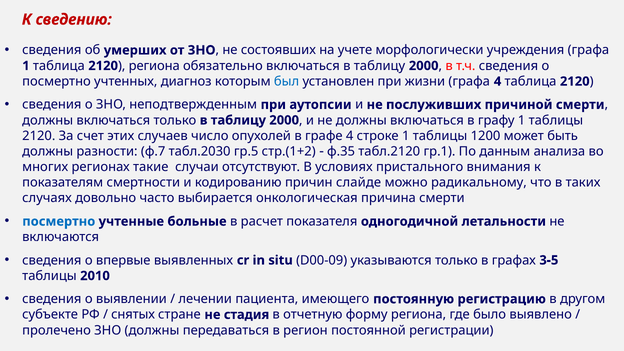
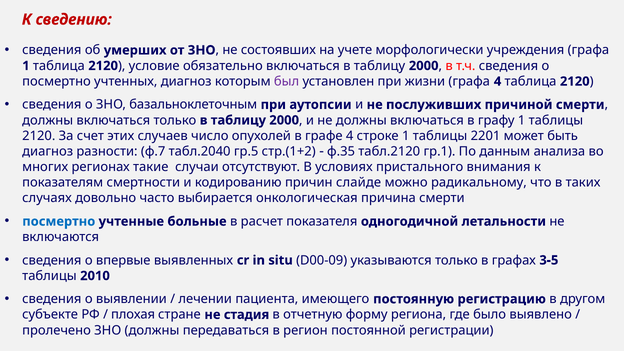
2120 региона: региона -> условие (154, 66)
был colour: blue -> purple (287, 81)
неподтвержденным: неподтвержденным -> базальноклеточным (193, 105)
1200: 1200 -> 2201 (486, 136)
должны: должны -> диагноз (48, 151)
табл.2030: табл.2030 -> табл.2040 (200, 151)
снятых: снятых -> плохая (133, 315)
